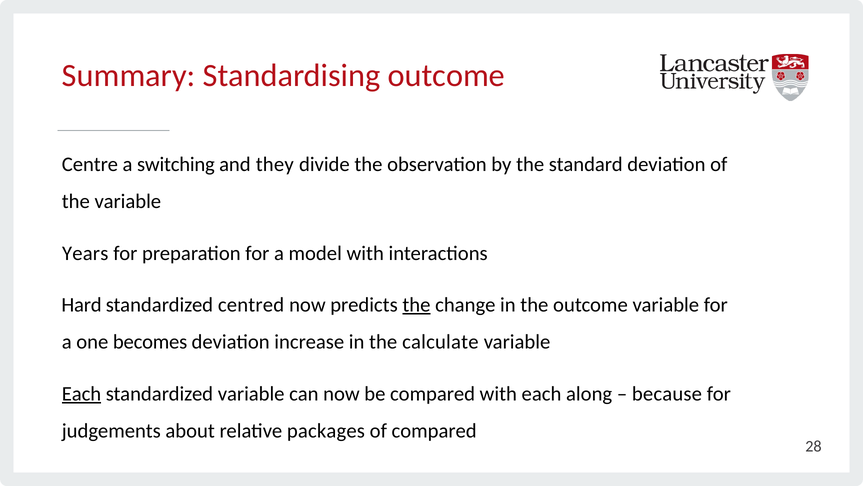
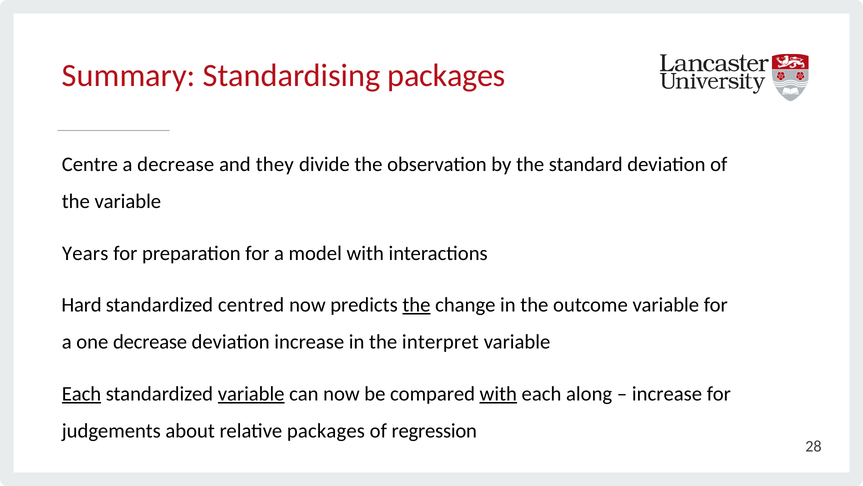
Standardising outcome: outcome -> packages (446, 75)
a switching: switching -> decrease (176, 164)
one becomes: becomes -> decrease (150, 342)
calculate: calculate -> interpret (440, 342)
variable underline: none -> present (251, 393)
with underline: none -> present (498, 393)
because: because -> increase (667, 393)
of compared: compared -> regression (434, 431)
